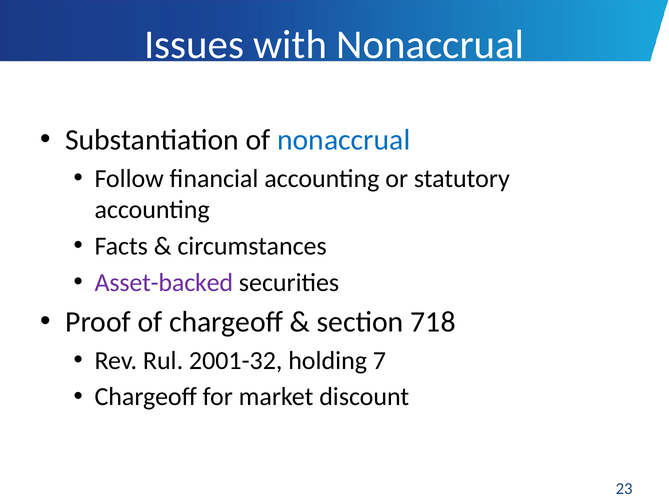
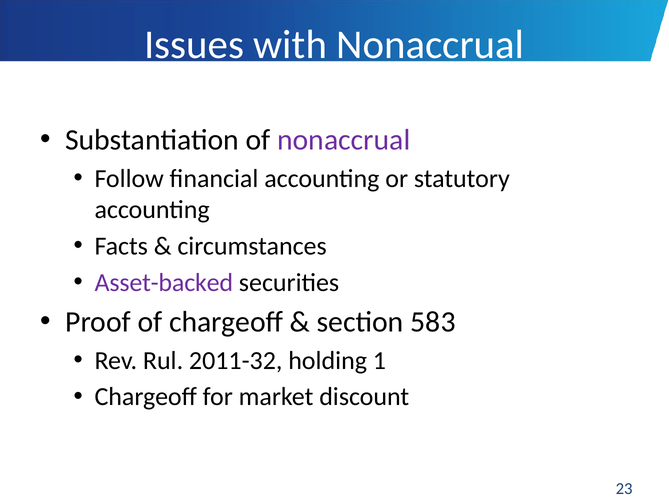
nonaccrual colour: blue -> purple (344, 140)
718: 718 -> 583 (433, 323)
2001-32: 2001-32 -> 2011-32 (236, 361)
7: 7 -> 1 (379, 361)
